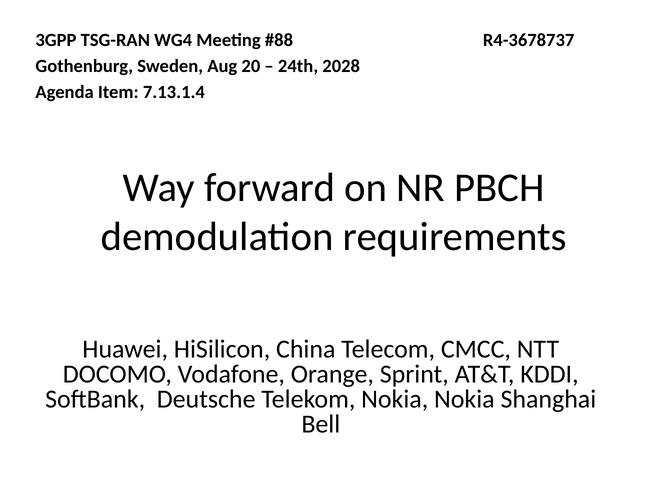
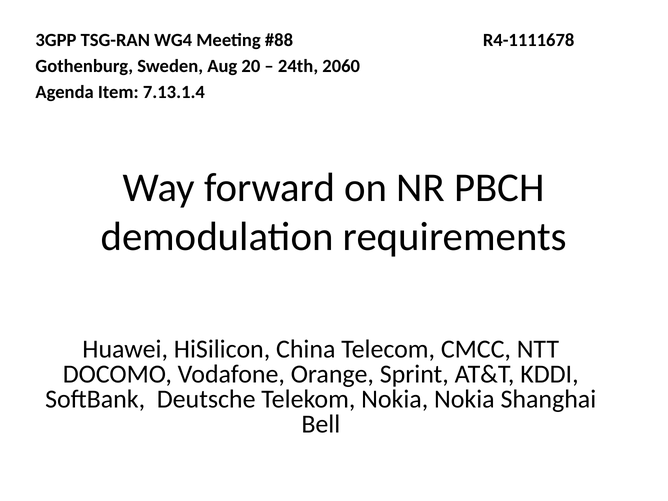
R4-3678737: R4-3678737 -> R4-1111678 (529, 40)
2028: 2028 -> 2060 (341, 66)
